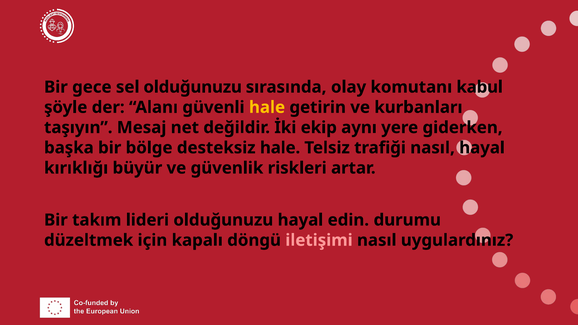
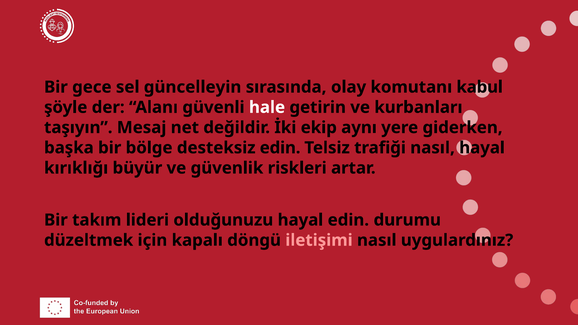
sel olduğunuzu: olduğunuzu -> güncelleyin (193, 87)
hale colour: yellow -> white (267, 107)
desteksiz hale: hale -> edin (280, 148)
